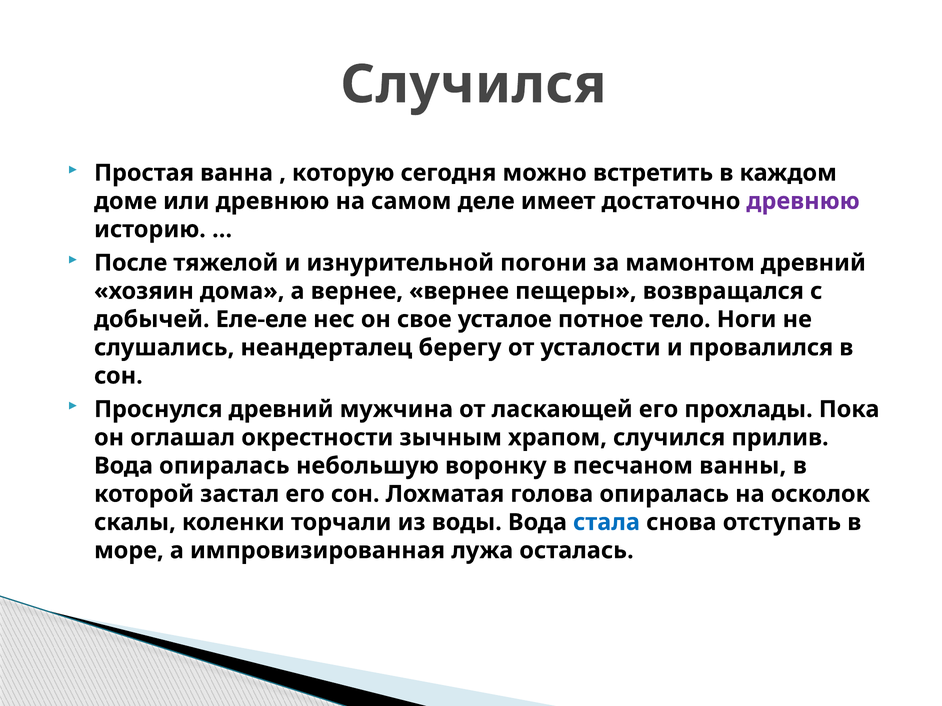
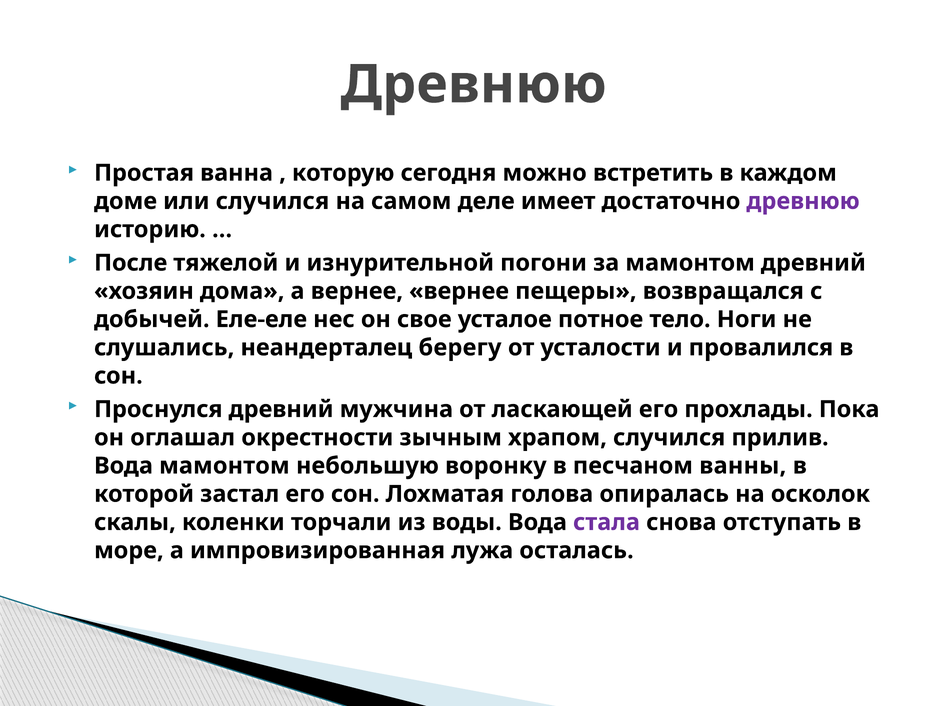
Случился: Случился -> Древнюю (474, 85)
или древнюю: древнюю -> случился (272, 201)
Вода опиралась: опиралась -> мамонтом (224, 466)
стала colour: blue -> purple (606, 523)
